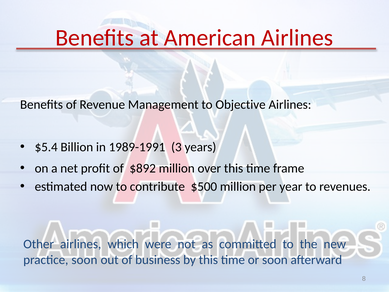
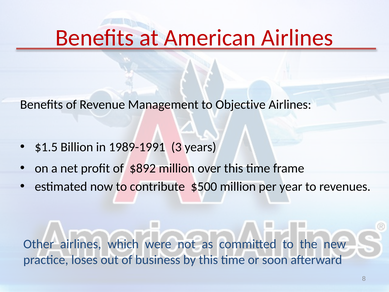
$5.4: $5.4 -> $1.5 (46, 147)
practice soon: soon -> loses (84, 260)
